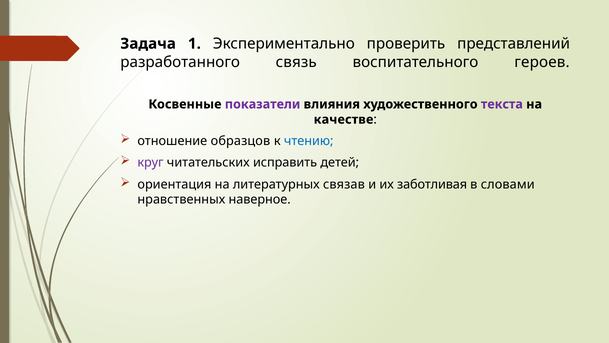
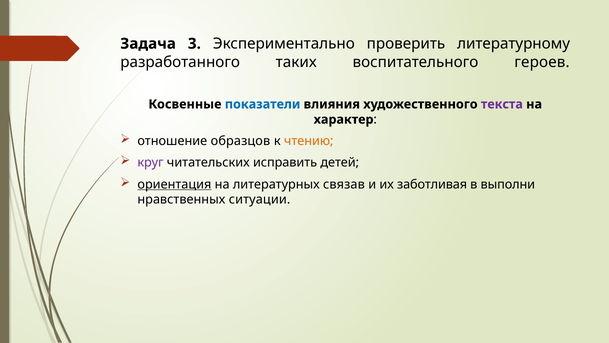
1: 1 -> 3 (194, 44)
представлений: представлений -> литературному (514, 44)
связь: связь -> таких (296, 62)
показатели colour: purple -> blue (263, 104)
качестве: качестве -> характер (344, 119)
чтению colour: blue -> orange (309, 141)
ориентация underline: none -> present (174, 184)
словами: словами -> выполни (508, 184)
наверное: наверное -> ситуации (260, 199)
